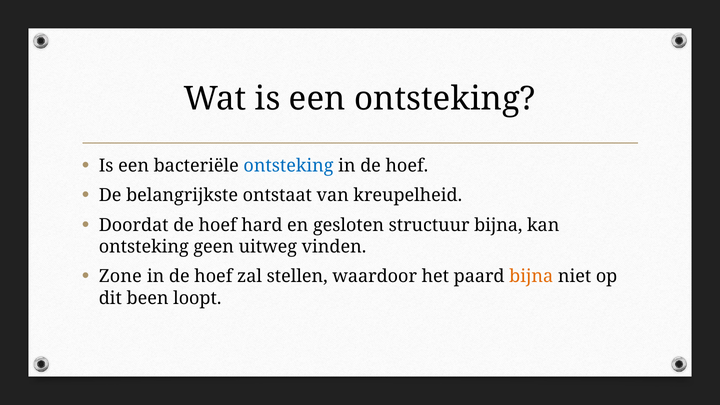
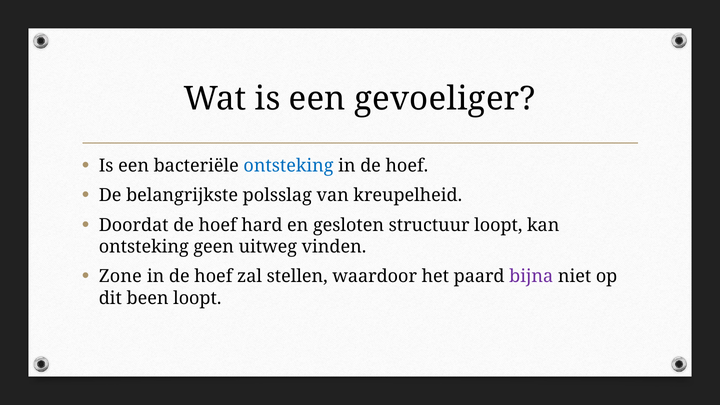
een ontsteking: ontsteking -> gevoeliger (445, 99)
ontstaat: ontstaat -> polsslag (277, 195)
structuur bijna: bijna -> loopt (498, 225)
bijna colour: orange -> purple (531, 276)
